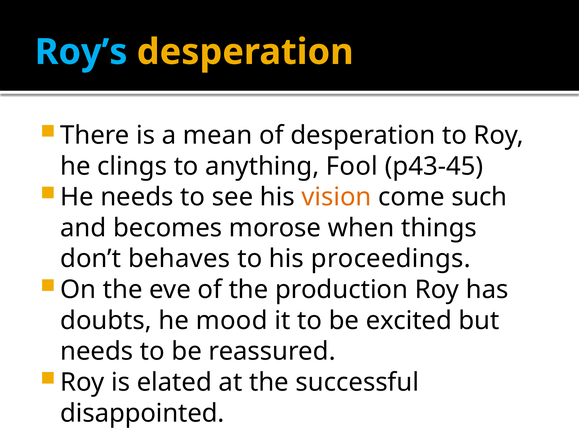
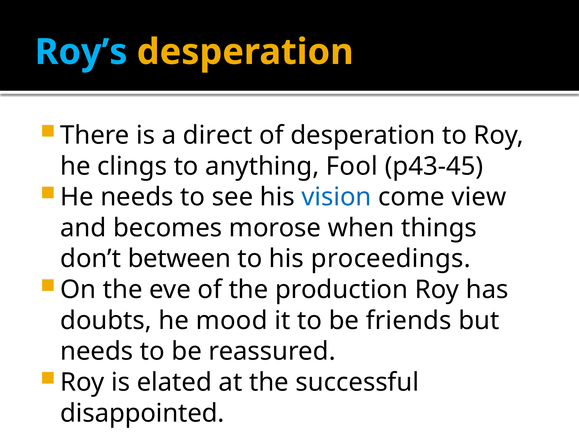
mean: mean -> direct (218, 135)
vision colour: orange -> blue (336, 197)
such: such -> view (479, 197)
behaves: behaves -> between (179, 259)
excited: excited -> friends (409, 321)
